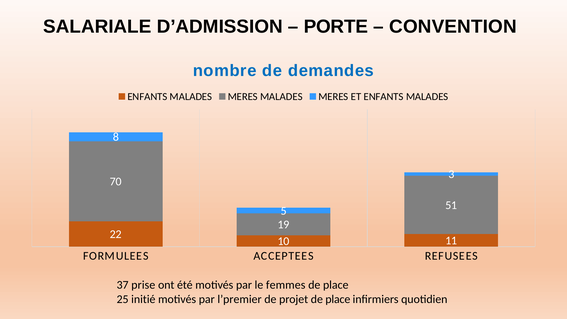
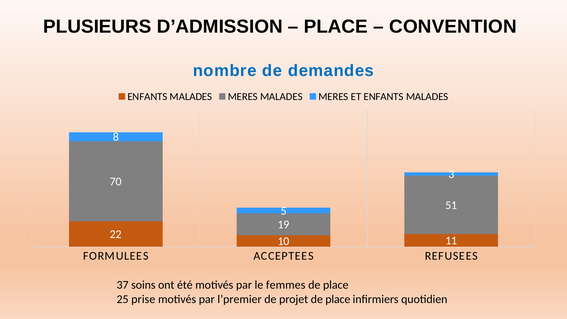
SALARIALE: SALARIALE -> PLUSIEURS (97, 27)
PORTE: PORTE -> PLACE (336, 27)
prise: prise -> soins (143, 285)
initié: initié -> prise (143, 299)
